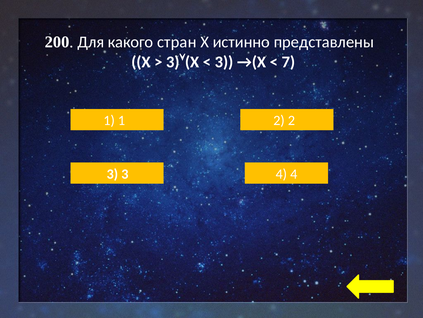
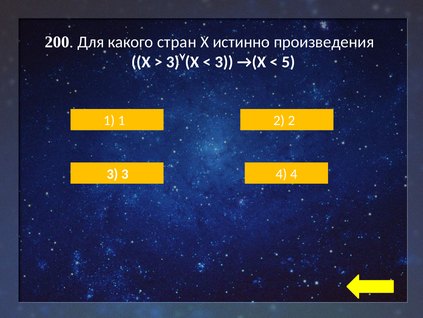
представлены: представлены -> произведения (324, 42)
7: 7 -> 5 (288, 62)
